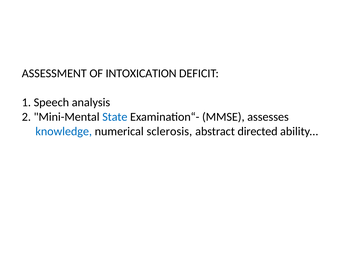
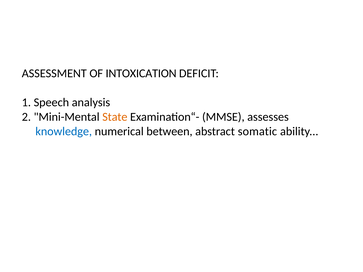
State colour: blue -> orange (115, 117)
sclerosis: sclerosis -> between (169, 132)
directed: directed -> somatic (257, 132)
